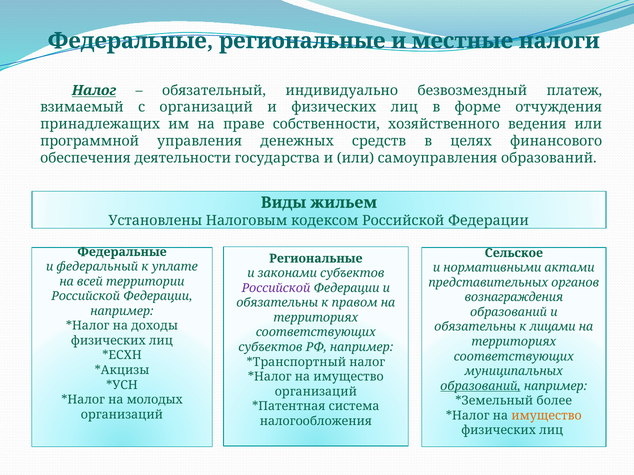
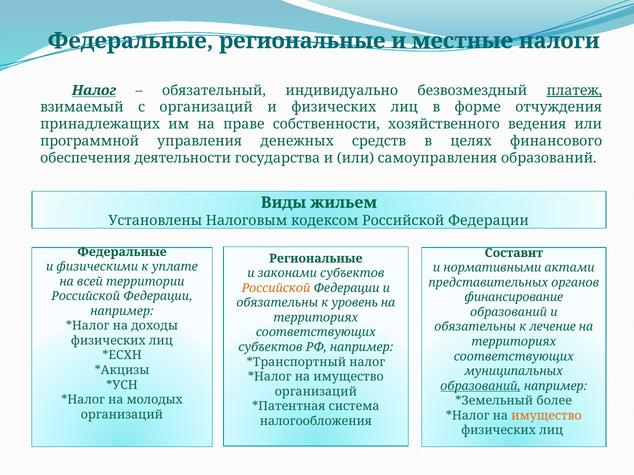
платеж underline: none -> present (574, 91)
Сельское: Сельское -> Составит (514, 253)
федеральный: федеральный -> физическими (97, 267)
Российской colour: purple -> orange (276, 288)
вознаграждения: вознаграждения -> финансирование (514, 298)
правом: правом -> уровень (355, 303)
лицами: лицами -> лечение (553, 327)
